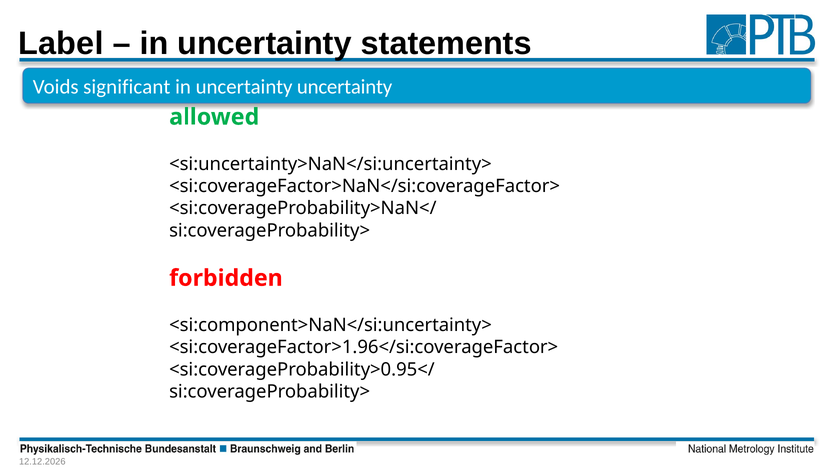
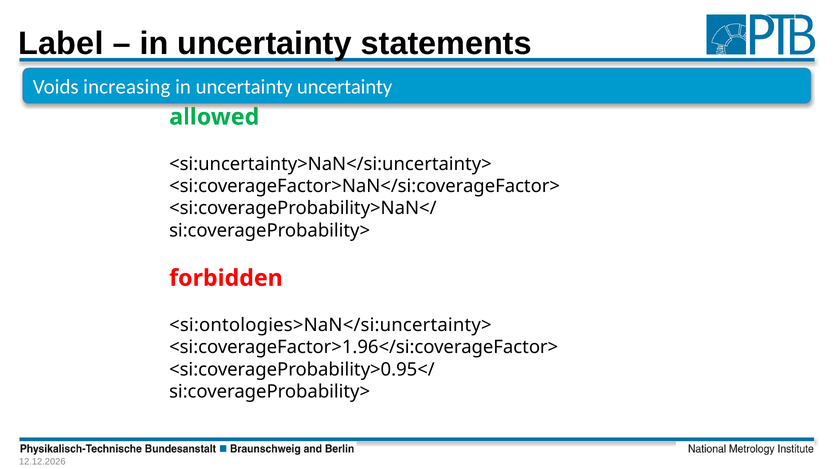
significant: significant -> increasing (127, 87)
<si:component>NaN</si:uncertainty>: <si:component>NaN</si:uncertainty> -> <si:ontologies>NaN</si:uncertainty> (330, 325)
